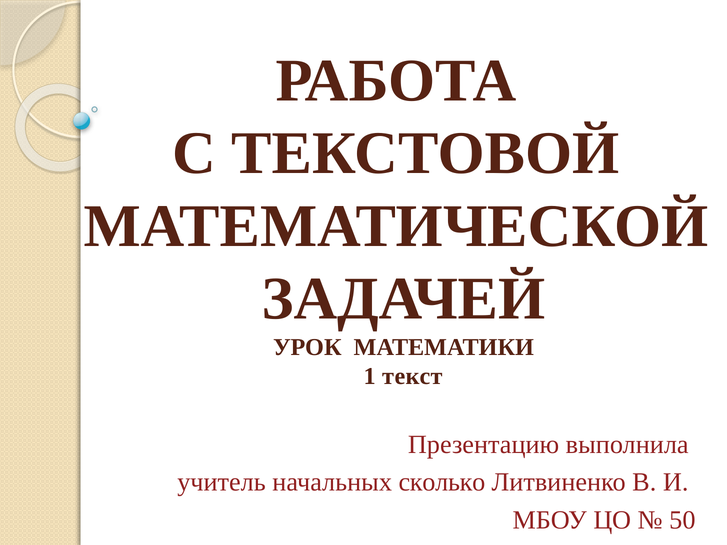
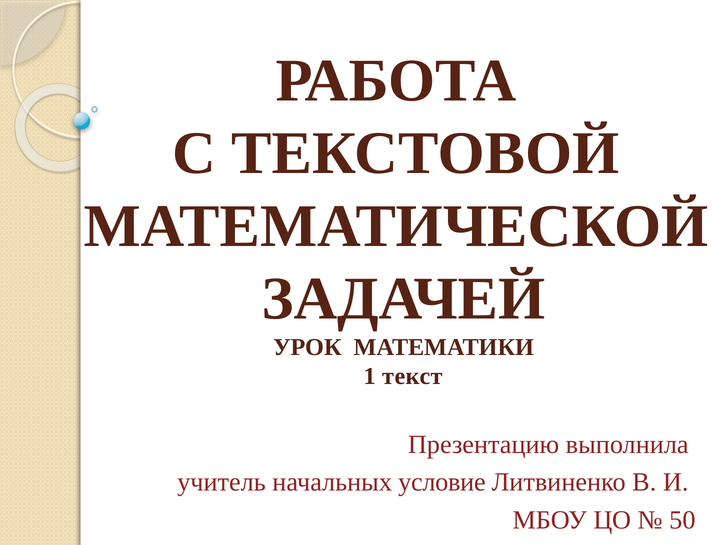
сколько: сколько -> условие (442, 482)
